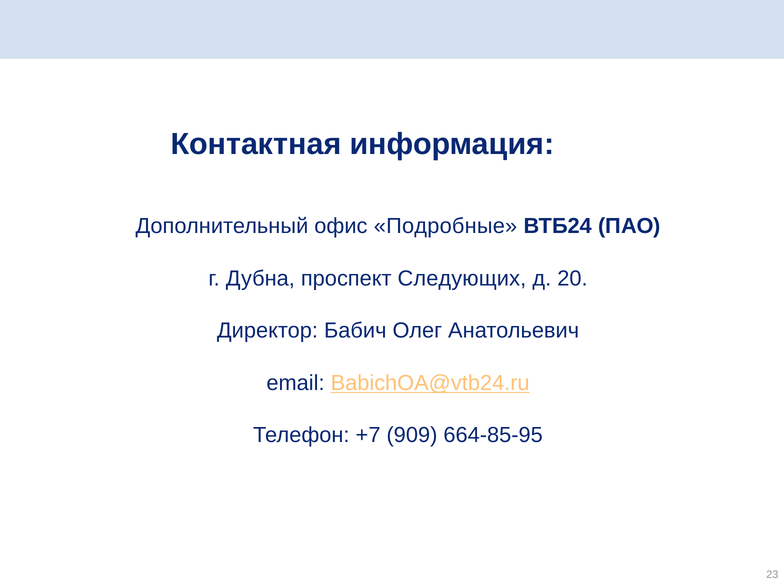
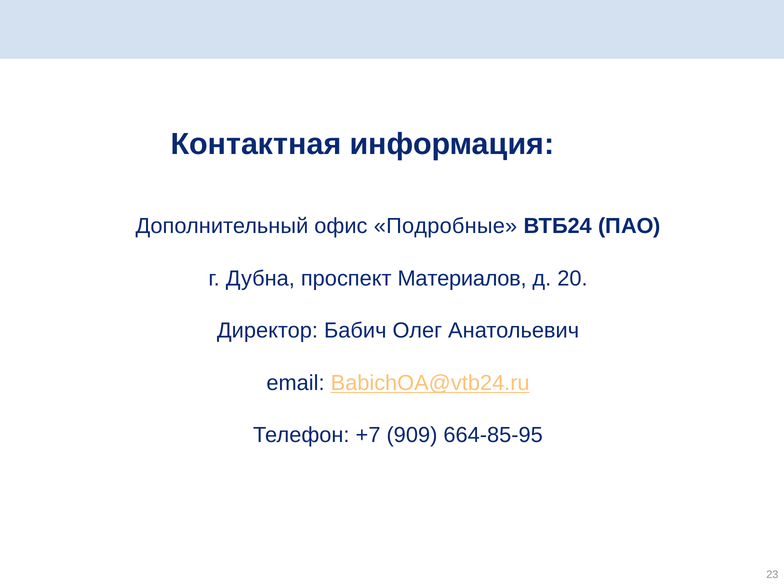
Следующих: Следующих -> Материалов (462, 278)
